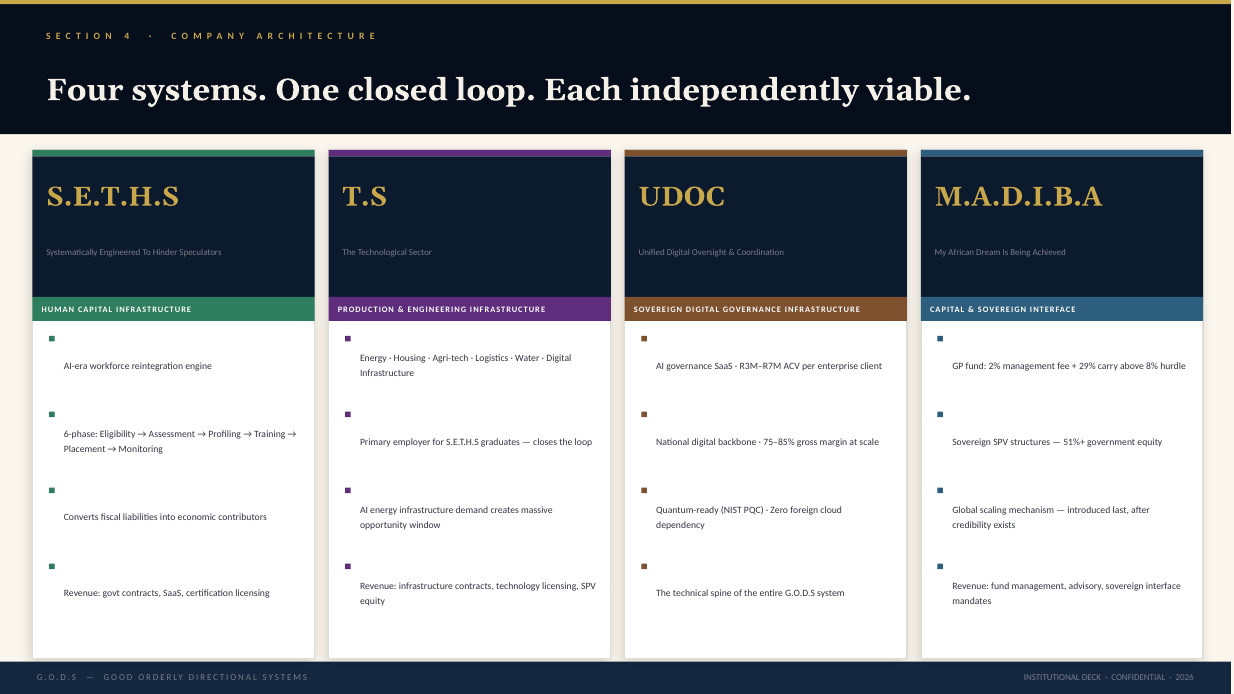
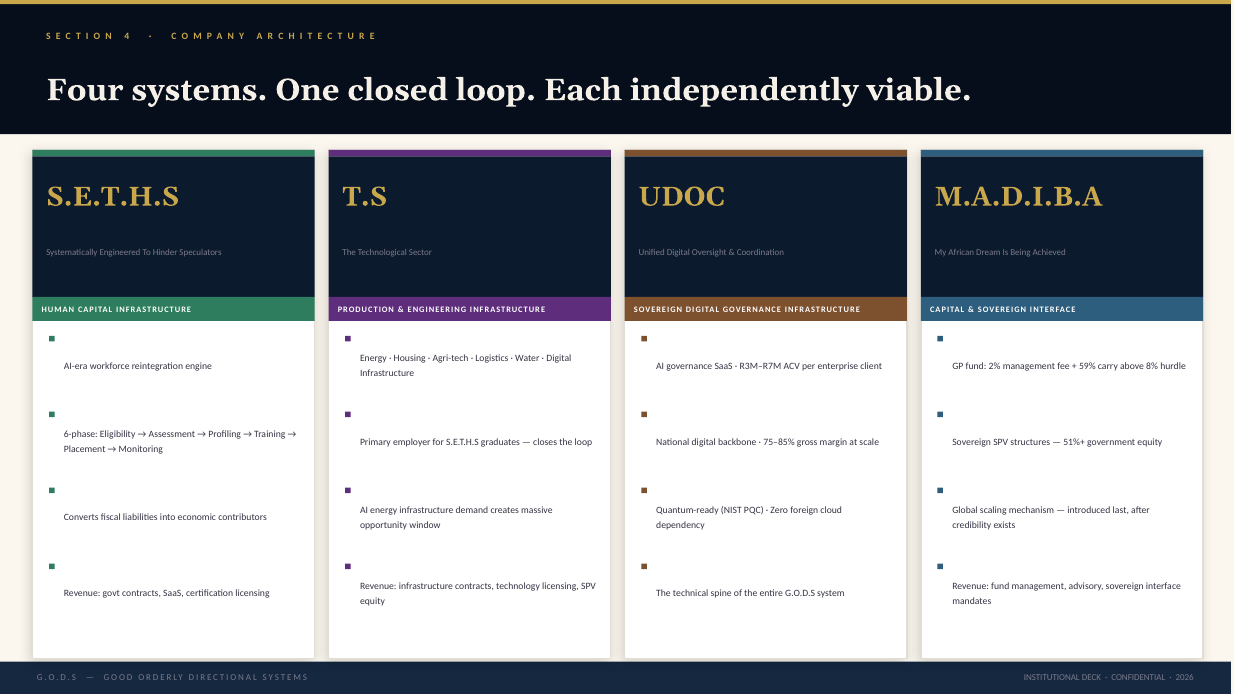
29%: 29% -> 59% (1087, 366)
